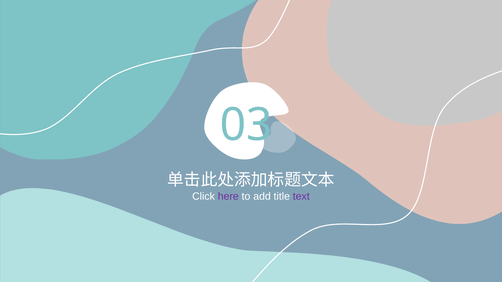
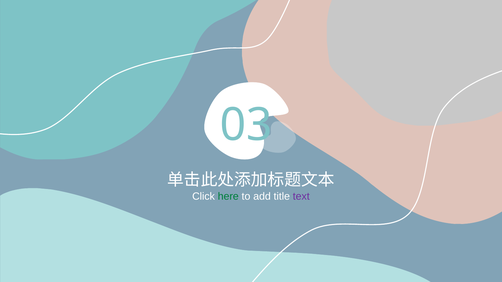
here colour: purple -> green (228, 197)
